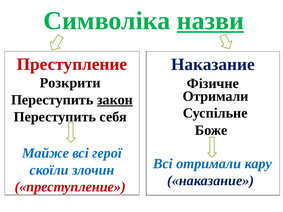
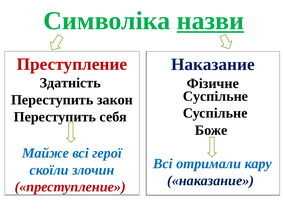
Розкрити: Розкрити -> Здатність (70, 83)
Отримали: Отримали -> Суспільне (215, 96)
закон underline: present -> none (115, 100)
